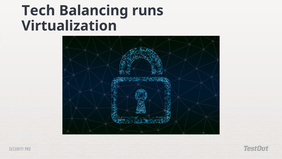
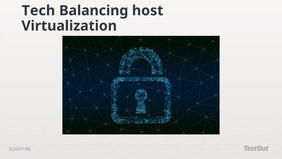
runs: runs -> host (148, 11)
